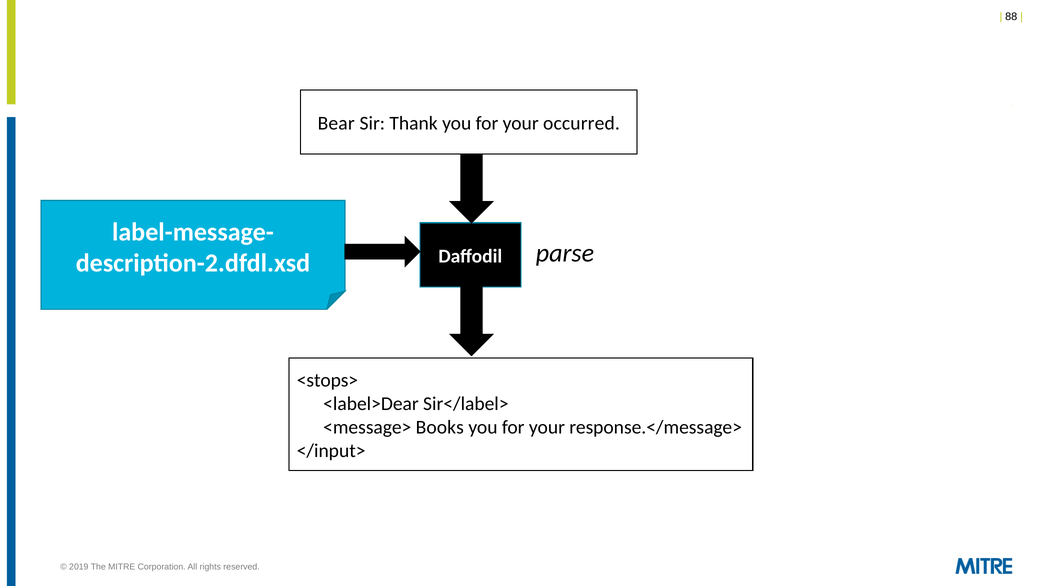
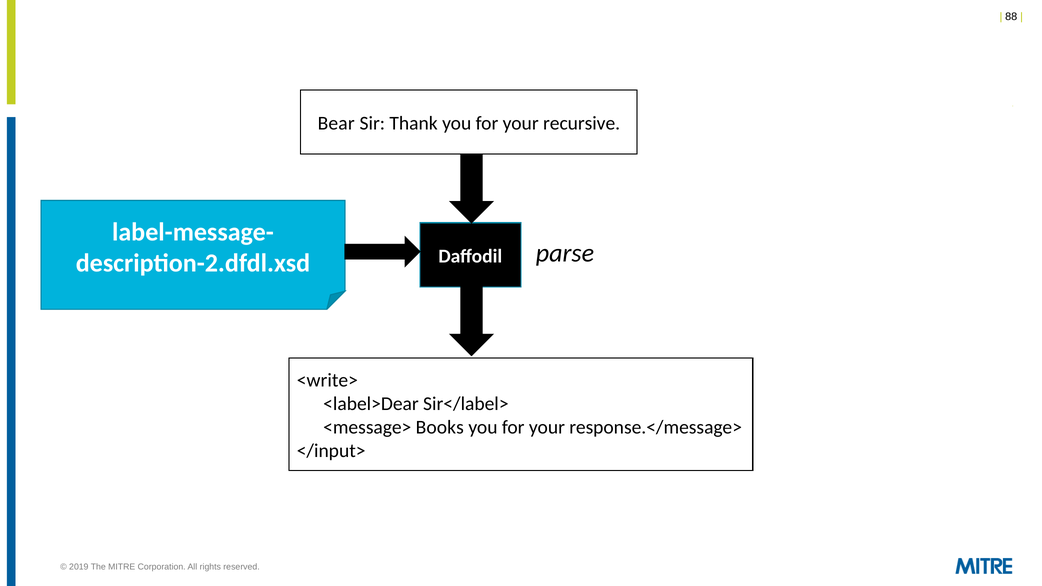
occurred: occurred -> recursive (582, 123)
<stops>: <stops> -> <write> (327, 381)
